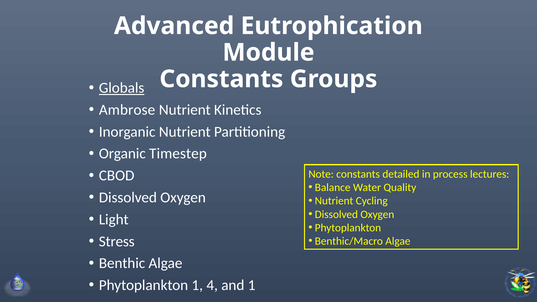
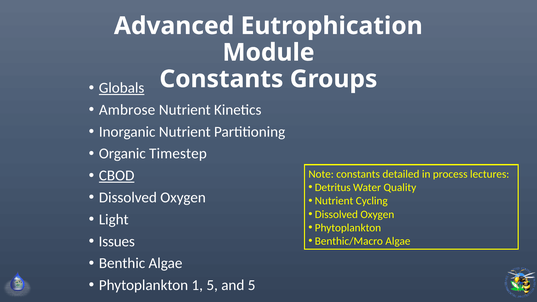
CBOD underline: none -> present (117, 176)
Balance: Balance -> Detritus (333, 188)
Stress: Stress -> Issues (117, 241)
1 4: 4 -> 5 (212, 285)
and 1: 1 -> 5 (252, 285)
